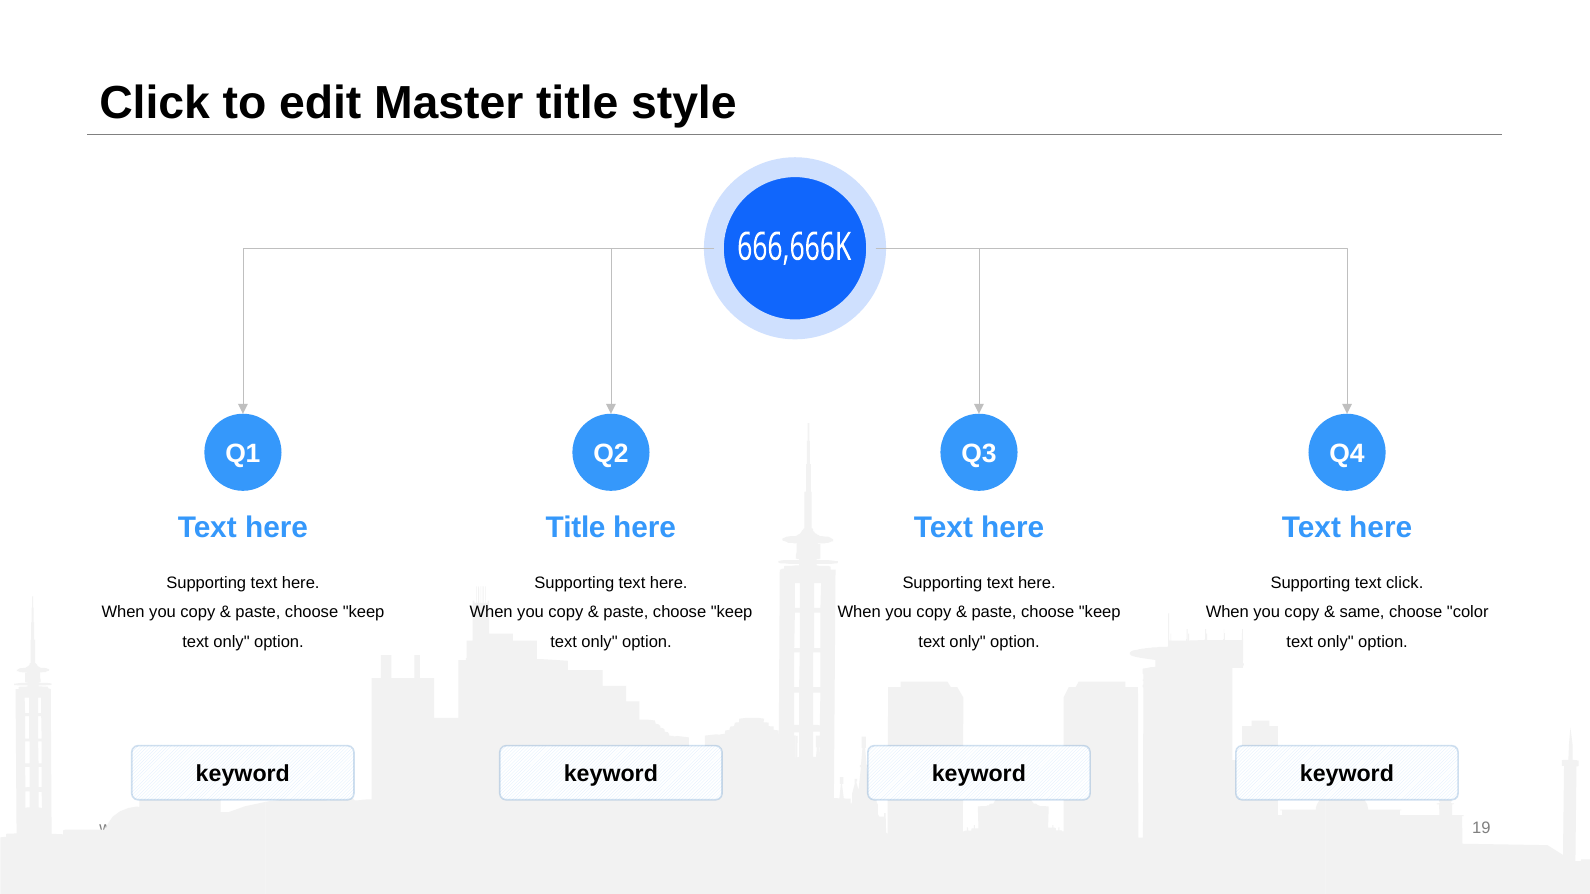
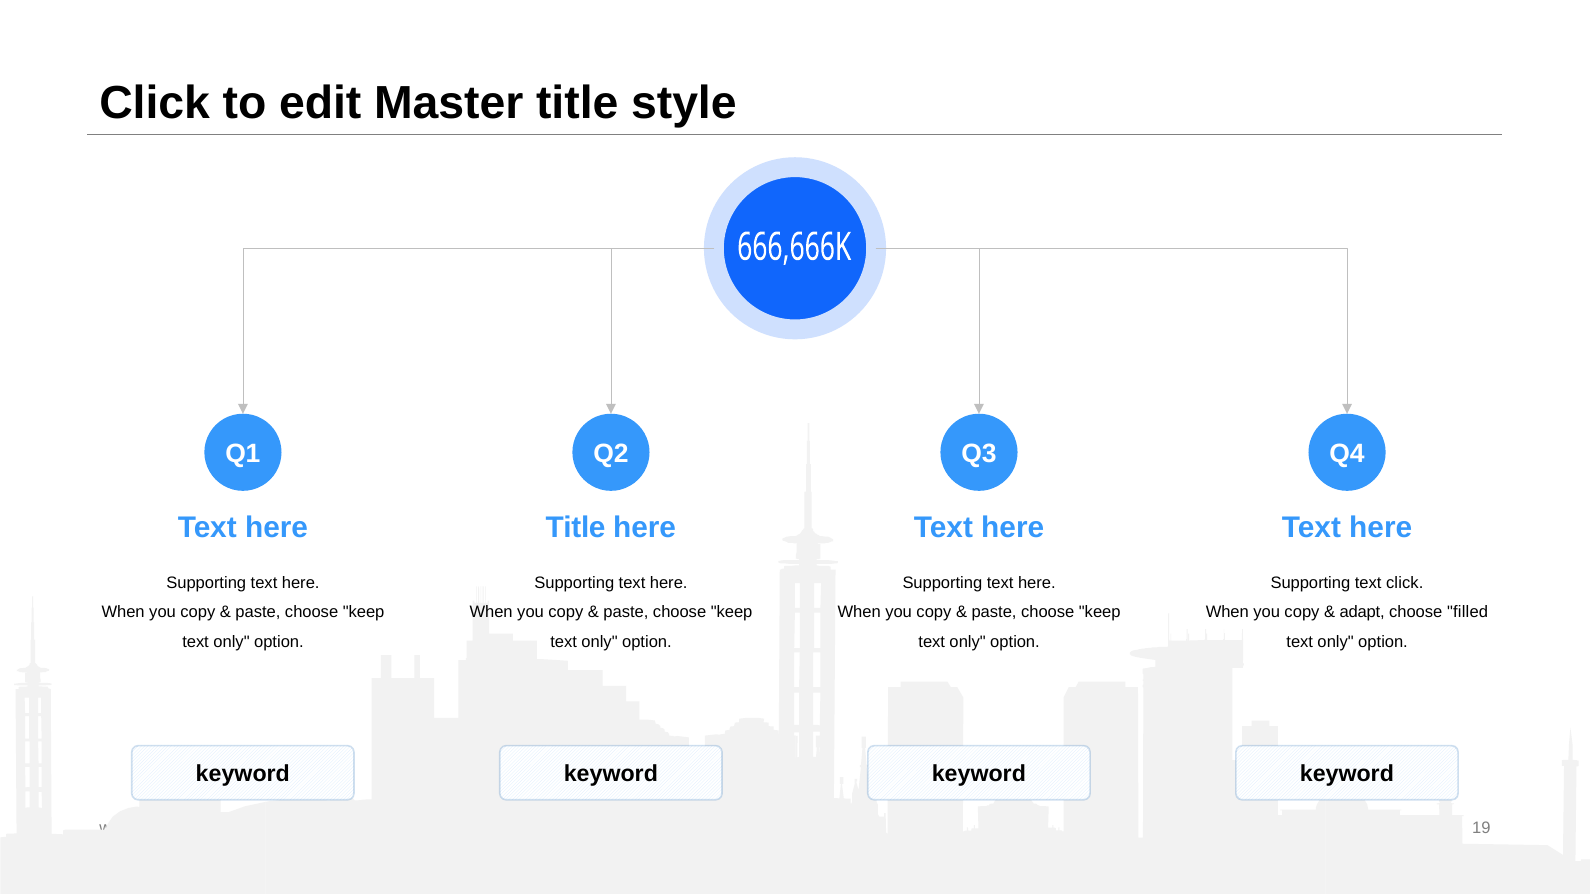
same: same -> adapt (1362, 613)
color: color -> filled (1468, 613)
